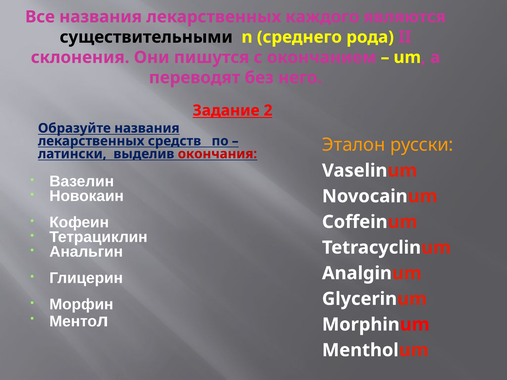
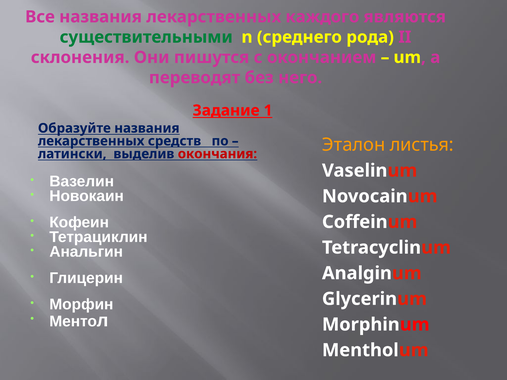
существительными colour: black -> green (146, 37)
2: 2 -> 1 (268, 111)
русски: русски -> листья (422, 145)
